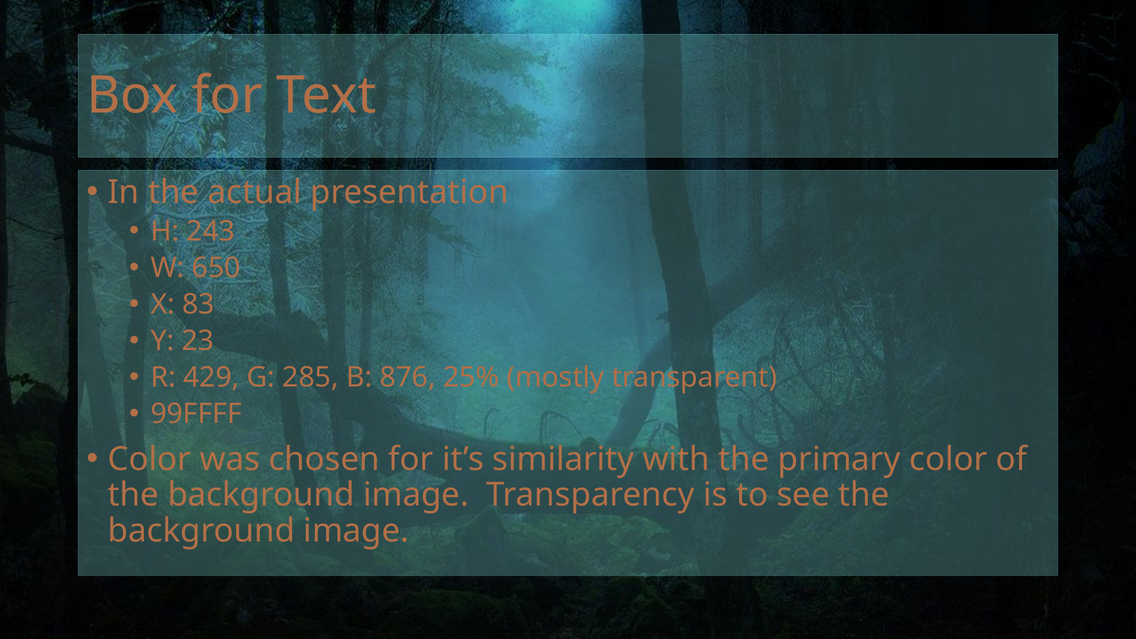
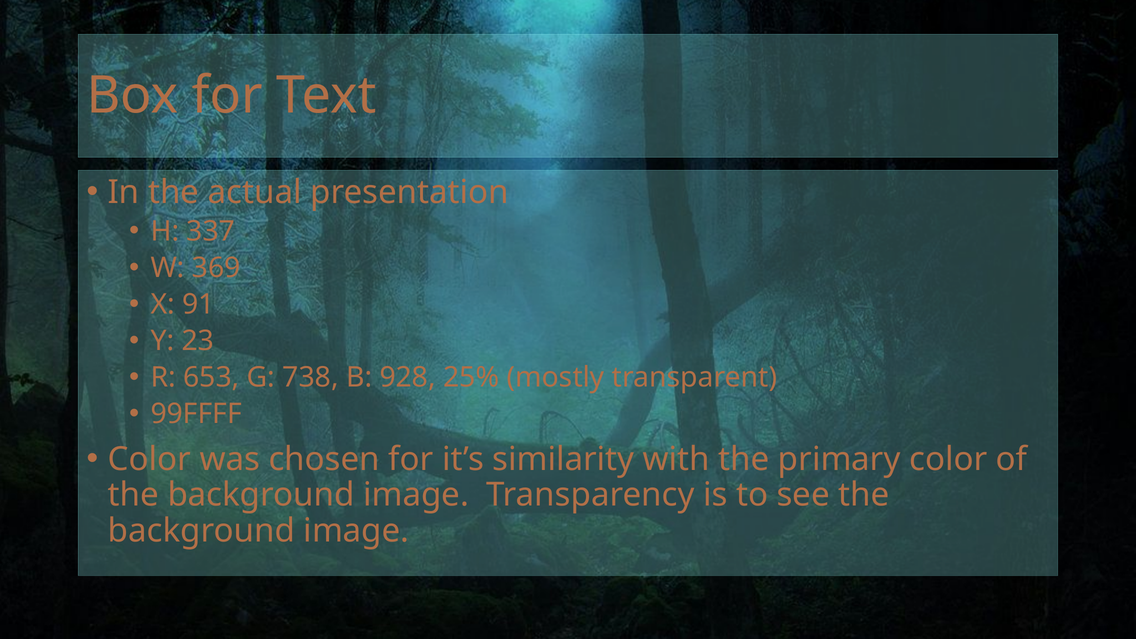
243: 243 -> 337 (211, 231)
650: 650 -> 369 (216, 268)
83: 83 -> 91 (198, 304)
429: 429 -> 653 (211, 377)
285: 285 -> 738 (311, 377)
876: 876 -> 928 (408, 377)
